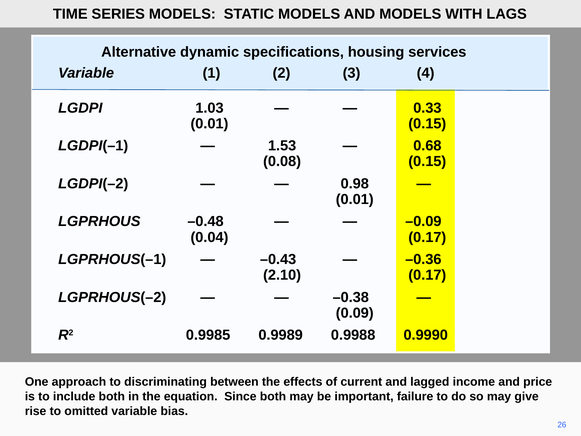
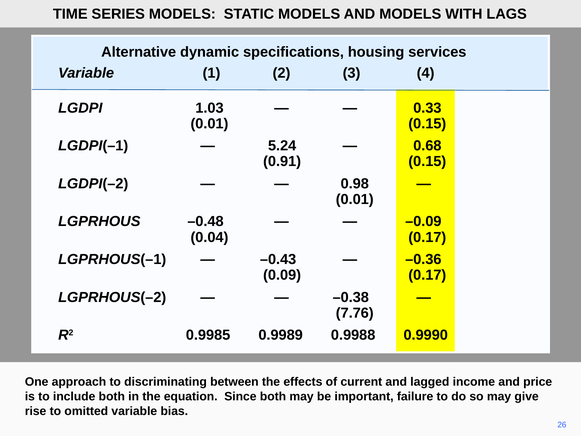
1.53: 1.53 -> 5.24 (282, 146)
0.08: 0.08 -> 0.91 (282, 161)
2.10: 2.10 -> 0.09 (282, 275)
0.09: 0.09 -> 7.76 (355, 313)
